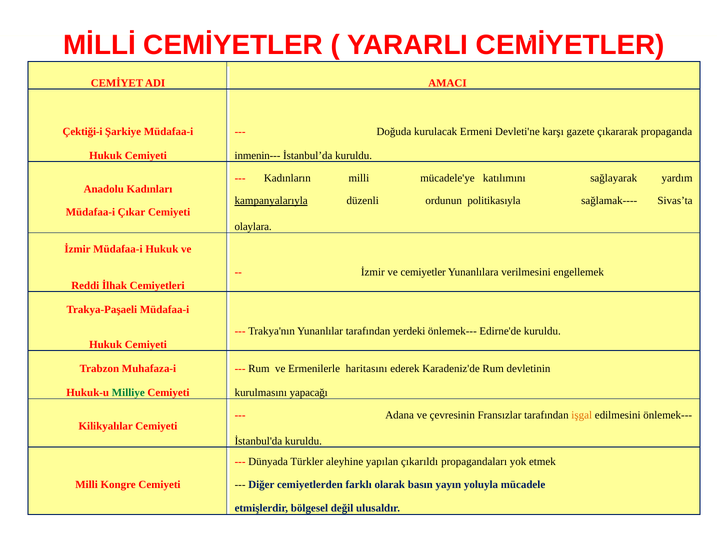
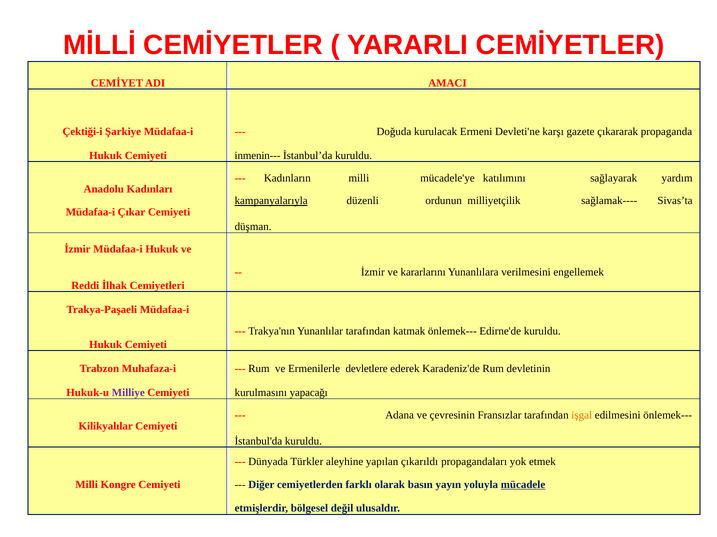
politikasıyla: politikasıyla -> milliyetçilik (494, 201)
olaylara: olaylara -> düşman (253, 227)
cemiyetler: cemiyetler -> kararlarını (423, 273)
yerdeki: yerdeki -> katmak (409, 332)
haritasını: haritasını -> devletlere (367, 369)
Milliye colour: green -> purple (128, 393)
mücadele underline: none -> present (523, 485)
